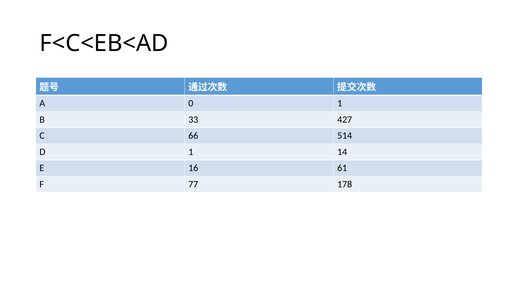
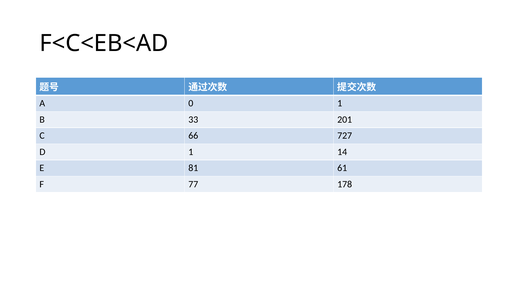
427: 427 -> 201 (345, 120)
514: 514 -> 727 (345, 136)
16: 16 -> 81 (193, 168)
